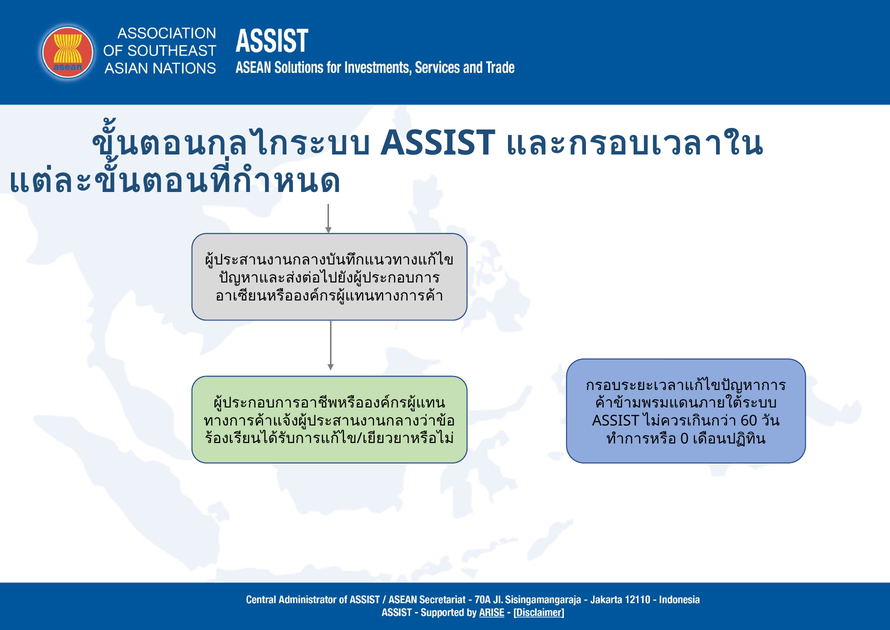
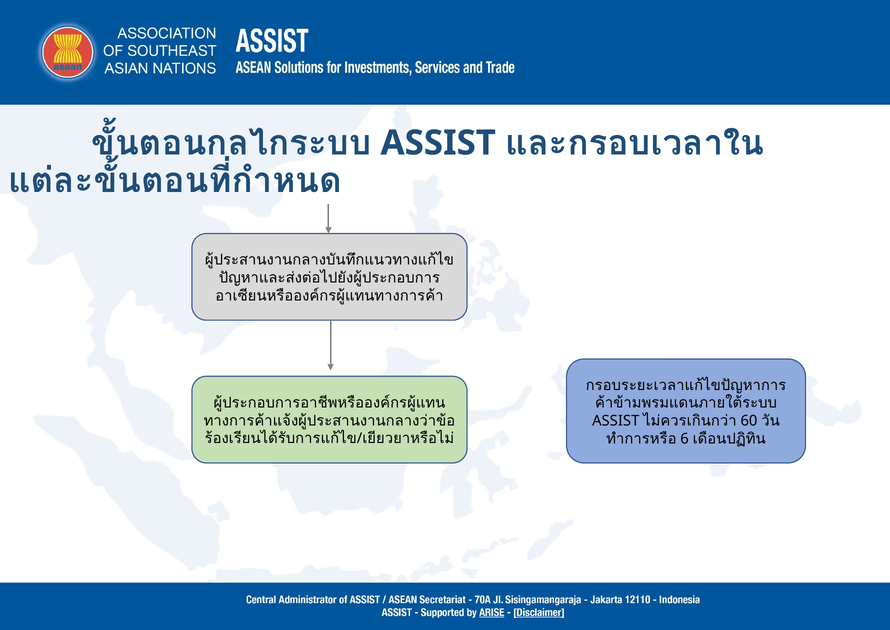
0: 0 -> 6 (685, 438)
